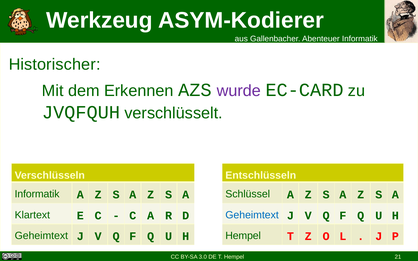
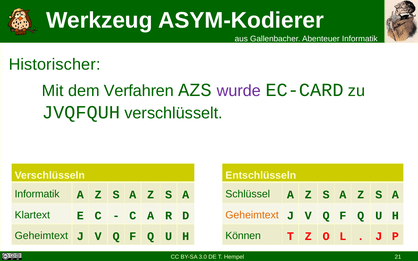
Erkennen: Erkennen -> Verfahren (139, 91)
Geheimtext colour: blue -> orange (252, 215)
H Hempel: Hempel -> Können (243, 236)
